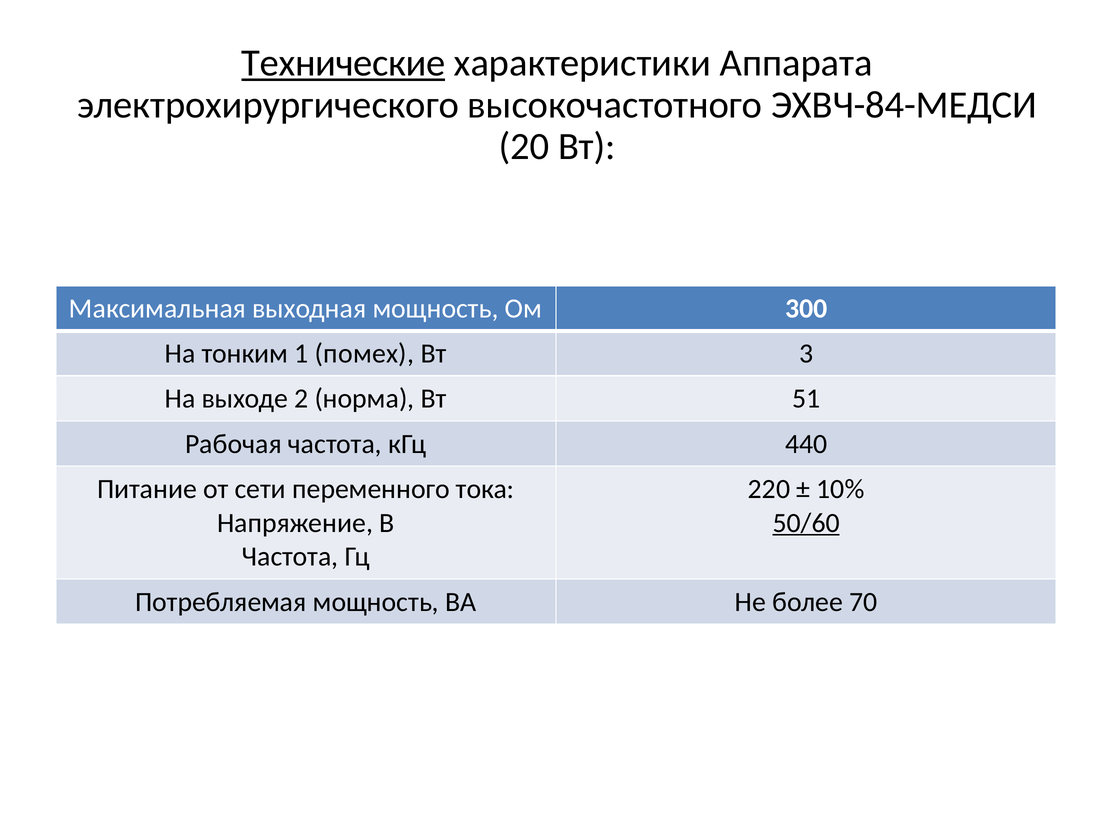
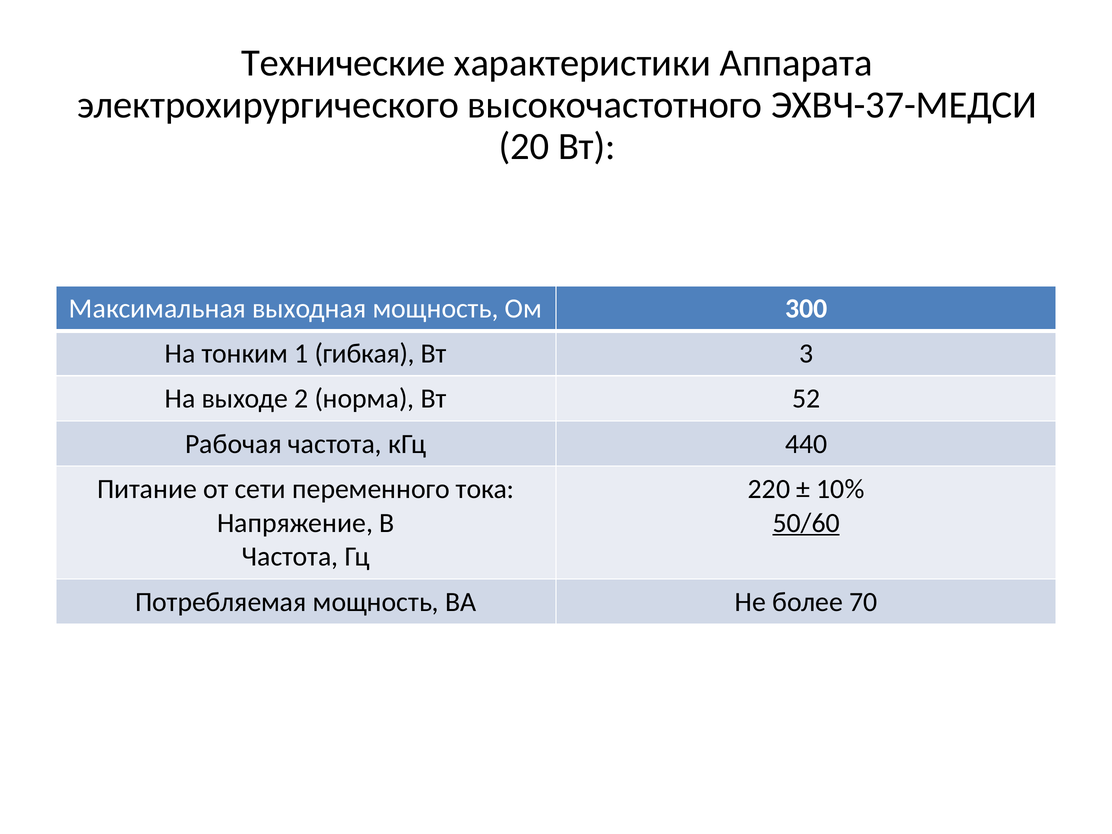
Технические underline: present -> none (343, 63)
ЭХВЧ-84-МЕДСИ: ЭХВЧ-84-МЕДСИ -> ЭХВЧ-37-МЕДСИ (904, 105)
помех: помех -> гибкая (365, 354)
51: 51 -> 52 (806, 399)
